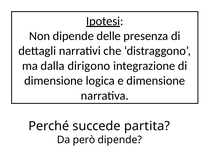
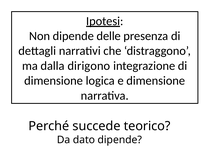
partita: partita -> teorico (147, 125)
però: però -> dato (84, 139)
